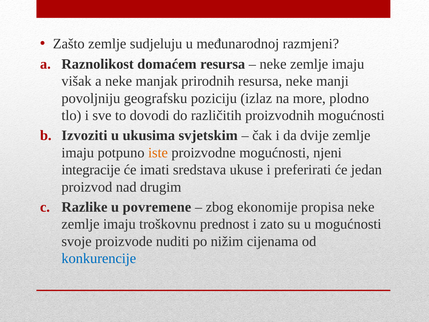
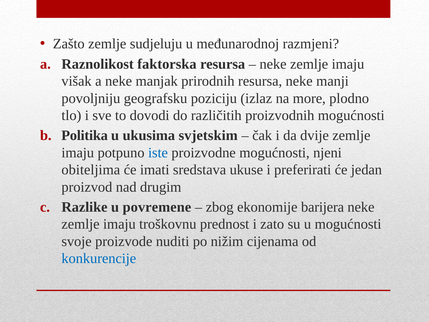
domaćem: domaćem -> faktorska (167, 64)
Izvoziti: Izvoziti -> Politika (85, 135)
iste colour: orange -> blue (158, 153)
integracije: integracije -> obiteljima (91, 170)
propisa: propisa -> barijera (323, 207)
